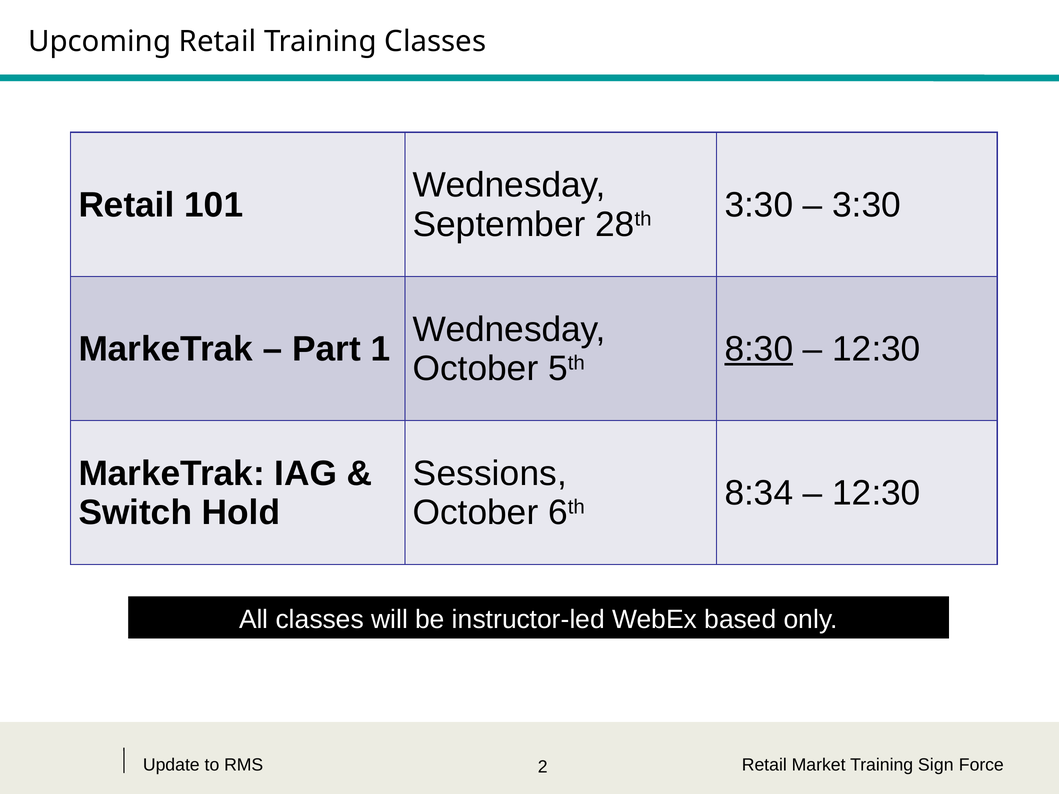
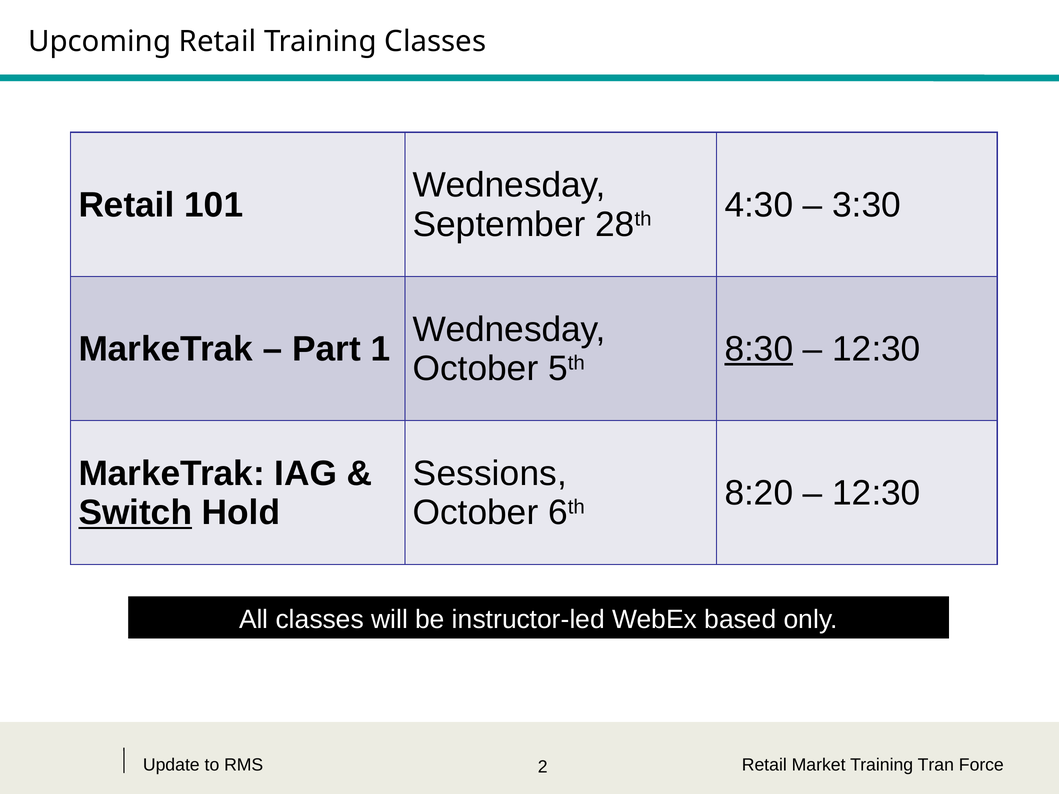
3:30: 3:30 -> 4:30 (759, 205)
8:34: 8:34 -> 8:20 (759, 493)
Switch underline: none -> present (135, 513)
Sign: Sign -> Tran (936, 765)
